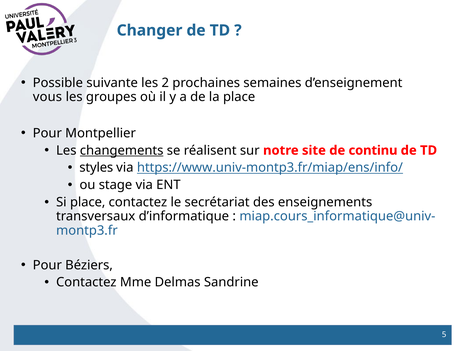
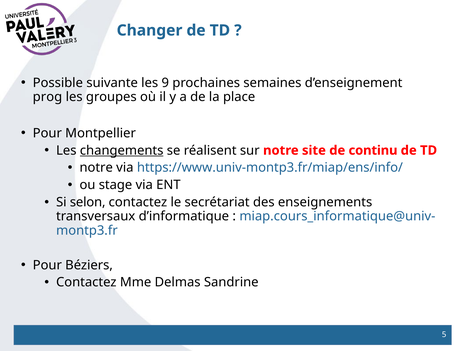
2: 2 -> 9 (165, 83)
vous: vous -> prog (47, 97)
styles: styles -> notre (96, 168)
https://www.univ-montp3.fr/miap/ens/info/ underline: present -> none (270, 168)
Si place: place -> selon (88, 202)
